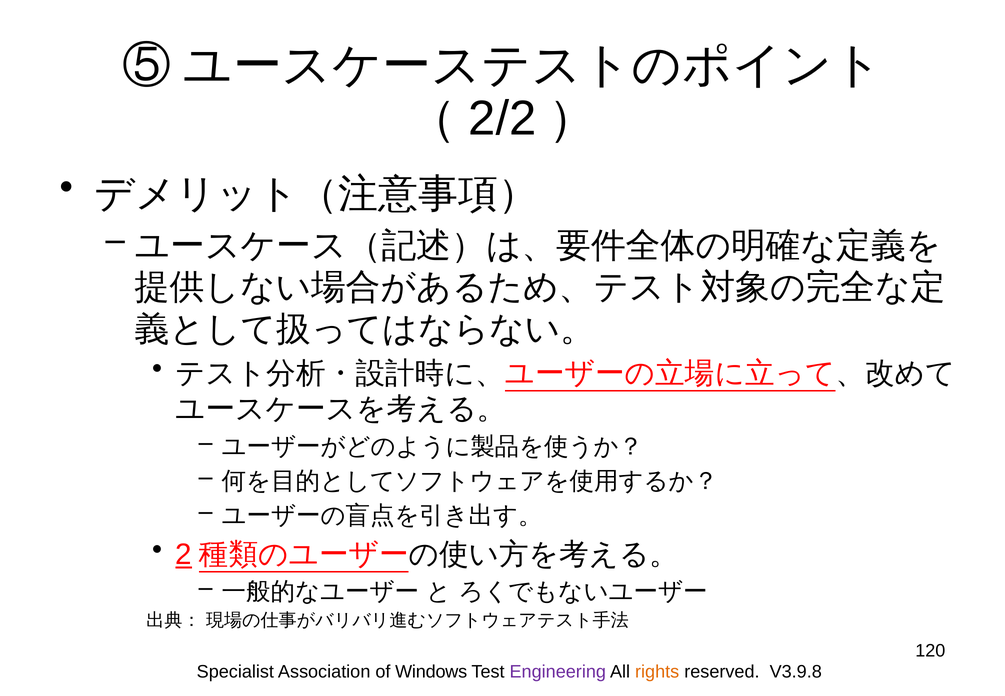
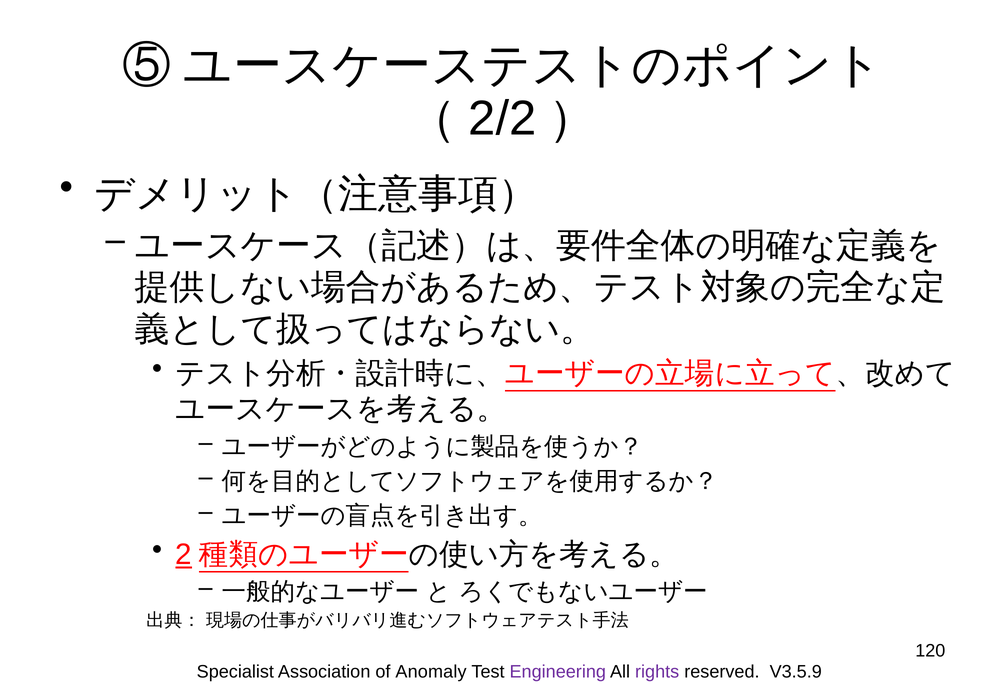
Windows: Windows -> Anomaly (431, 671)
rights colour: orange -> purple (657, 671)
V3.9.8: V3.9.8 -> V3.5.9 (796, 671)
